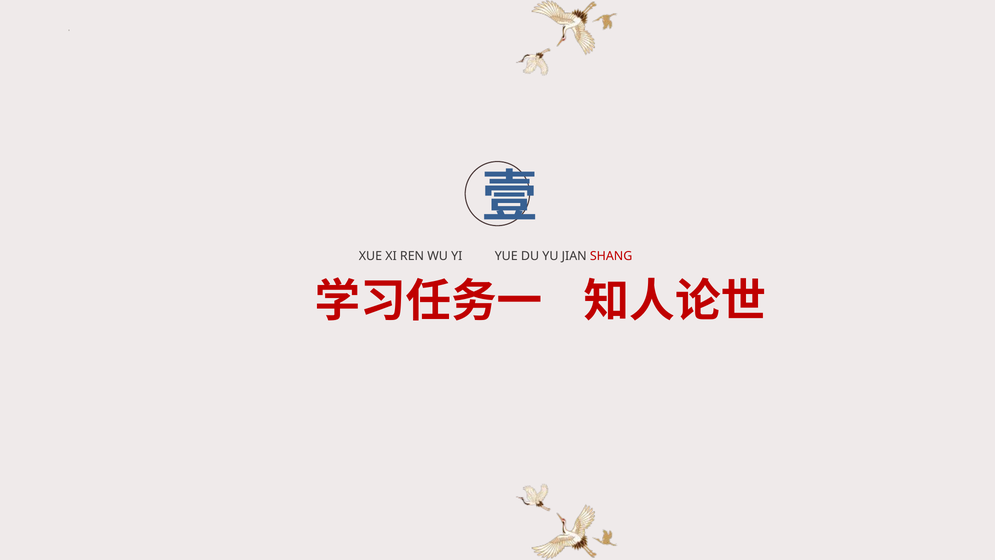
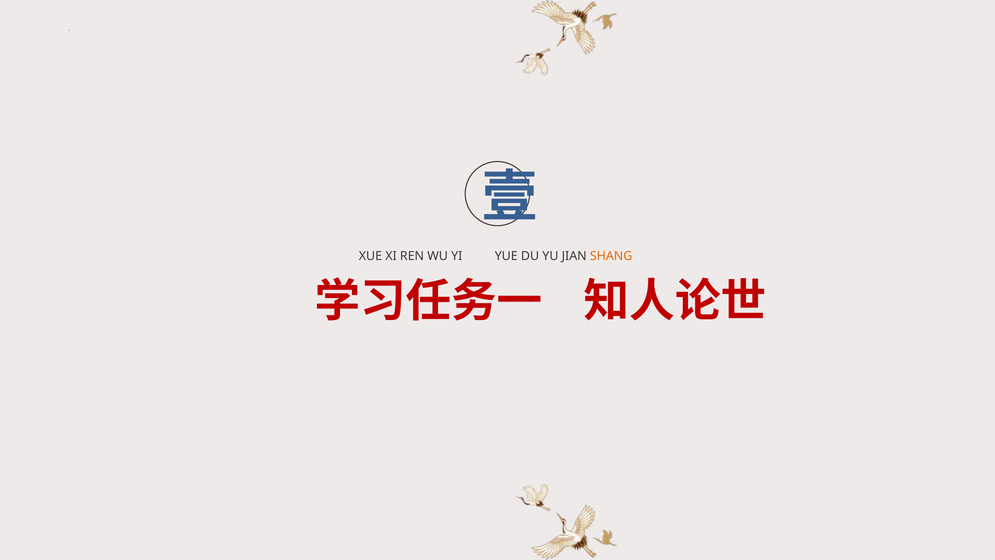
SHANG colour: red -> orange (611, 256)
